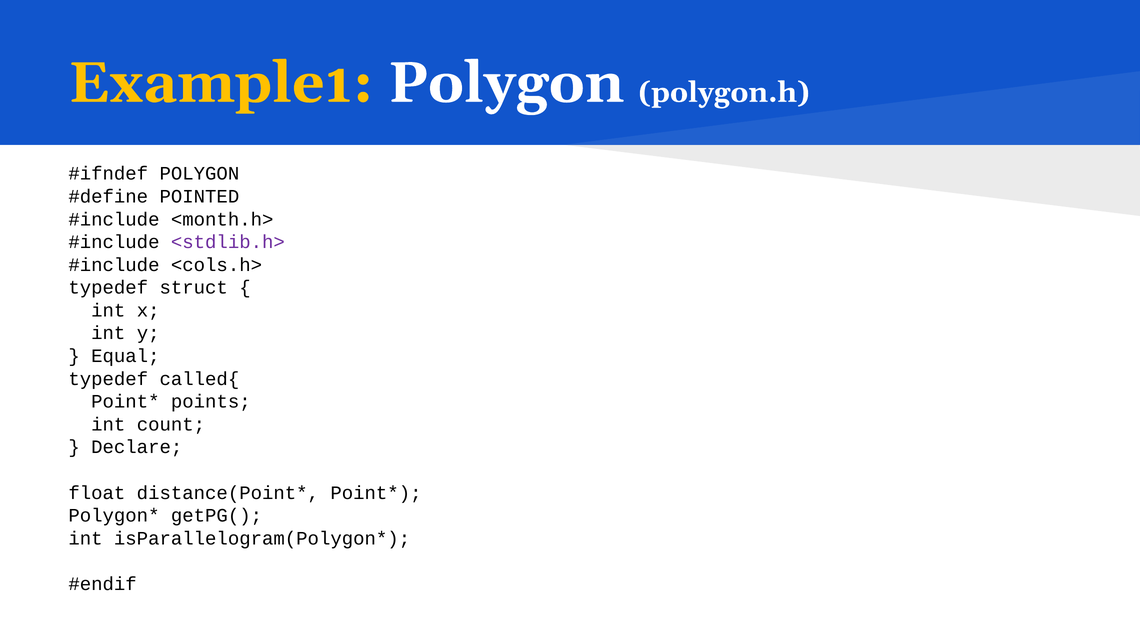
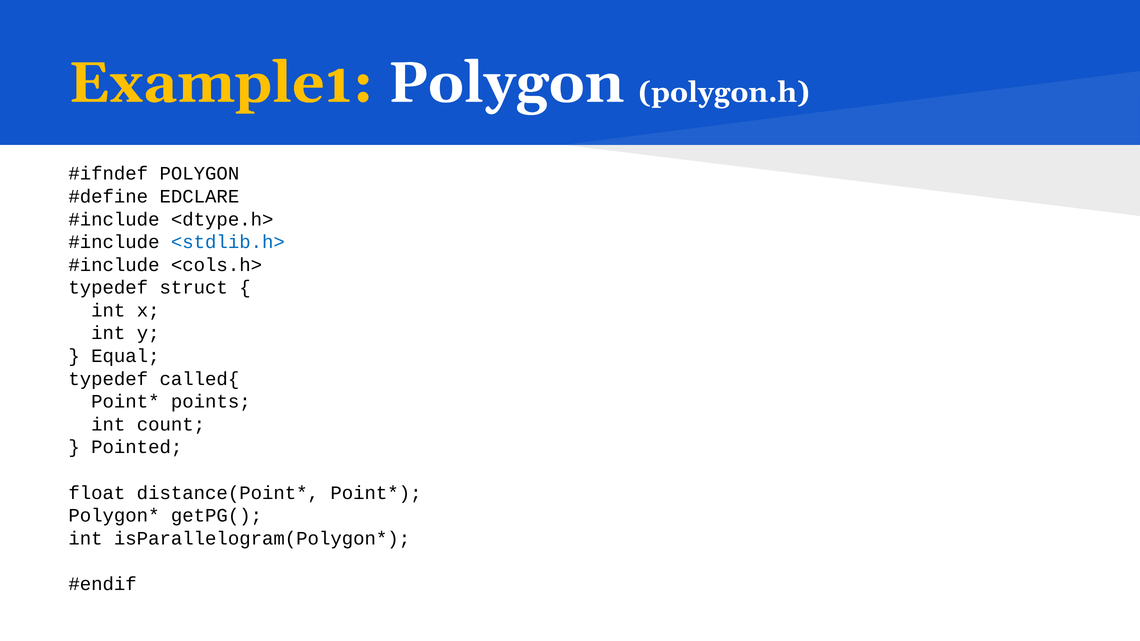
POINTED: POINTED -> EDCLARE (199, 197)
<month.h>: <month.h> -> <dtype.h> (222, 219)
<stdlib.h> colour: purple -> blue (228, 242)
Declare: Declare -> Pointed (137, 447)
